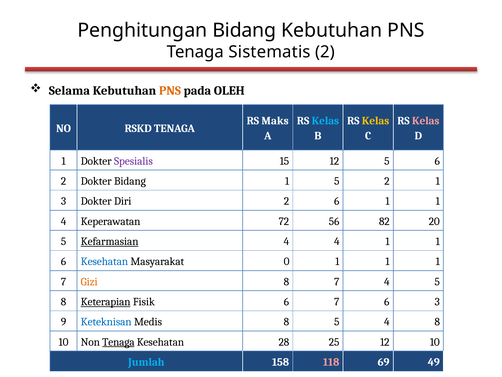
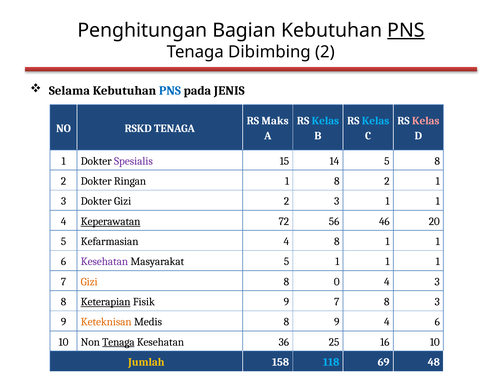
Penghitungan Bidang: Bidang -> Bagian (244, 30)
PNS underline: none -> present (406, 30)
Sistematis: Sistematis -> Dibimbing (270, 52)
PNS colour: orange -> blue (170, 90)
OLEH: OLEH -> JENIS (229, 90)
Kelas colour: yellow -> light blue (376, 121)
15 12: 12 -> 14 (334, 161)
5 6: 6 -> 8 (437, 161)
Dokter Bidang: Bidang -> Ringan (130, 181)
1 5: 5 -> 8 (337, 181)
Dokter Diri: Diri -> Gizi (123, 201)
2 6: 6 -> 3 (337, 201)
Keperawatan underline: none -> present (111, 221)
82: 82 -> 46 (384, 221)
Kefarmasian underline: present -> none (110, 241)
4 4: 4 -> 8 (337, 241)
Kesehatan colour: blue -> purple (104, 261)
Masyarakat 0: 0 -> 5 (287, 261)
8 7: 7 -> 0 (337, 281)
4 5: 5 -> 3 (437, 281)
Fisik 6: 6 -> 9 (286, 301)
7 6: 6 -> 8 (387, 301)
Keteknisan colour: blue -> orange (106, 321)
8 5: 5 -> 9 (337, 321)
4 8: 8 -> 6 (437, 321)
28: 28 -> 36 (284, 342)
25 12: 12 -> 16 (385, 342)
Jumlah colour: light blue -> yellow (146, 362)
118 colour: pink -> light blue (331, 362)
49: 49 -> 48 (434, 362)
